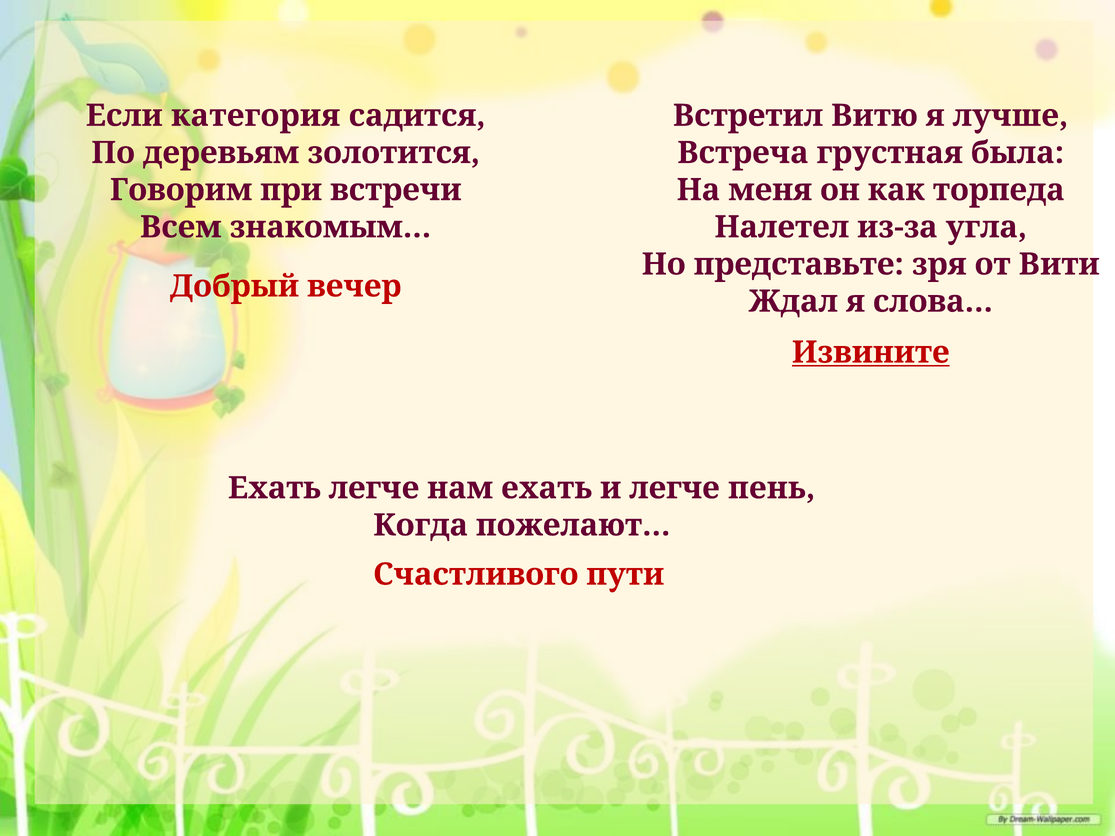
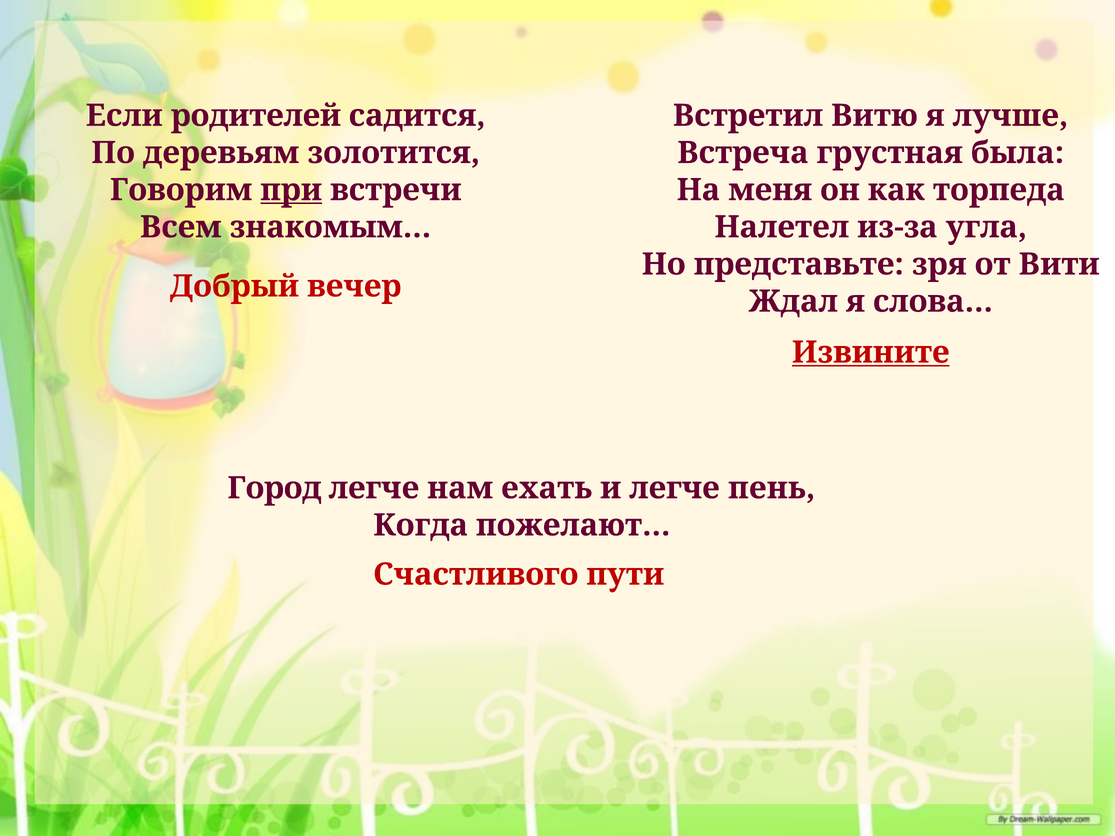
категория: категория -> родителей (256, 116)
при underline: none -> present (291, 190)
Ехать: Ехать -> Город (275, 488)
